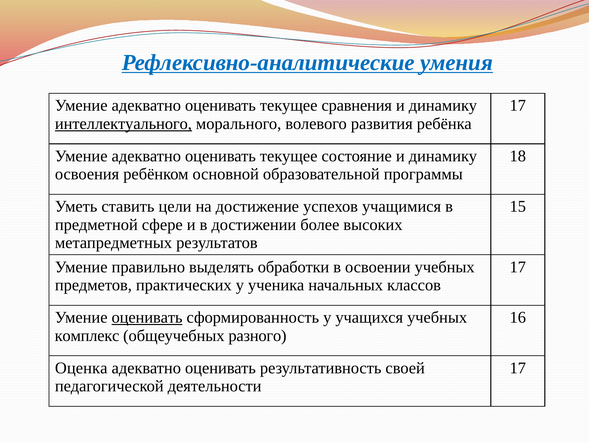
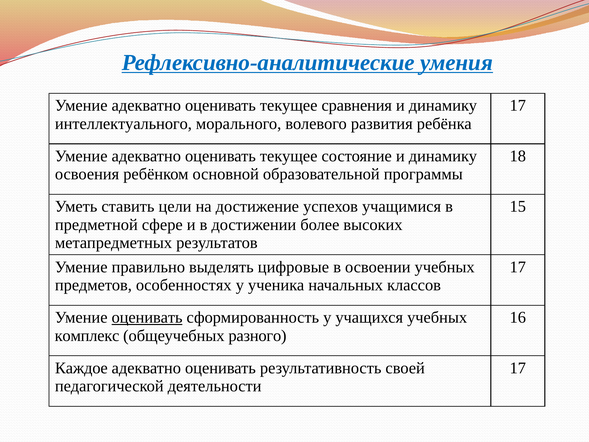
интеллектуального underline: present -> none (123, 124)
обработки: обработки -> цифровые (293, 267)
практических: практических -> особенностях (184, 285)
Оценка: Оценка -> Каждое (81, 368)
